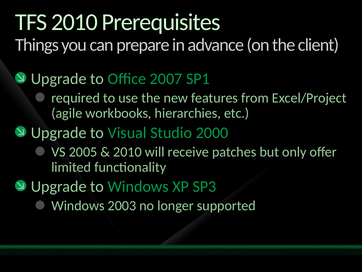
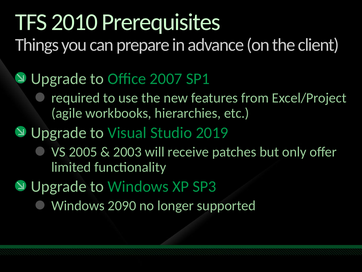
2000: 2000 -> 2019 (212, 132)
2010: 2010 -> 2003 (127, 152)
2003: 2003 -> 2090 (122, 205)
